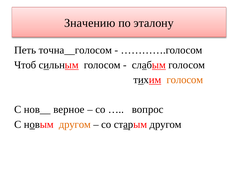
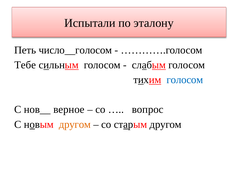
Значению: Значению -> Испытали (90, 23)
точна__голосом: точна__голосом -> число__голосом (75, 50)
Чтоб: Чтоб -> Тебе (25, 65)
голосом colour: orange -> blue (185, 80)
